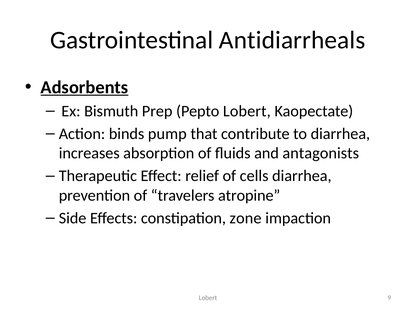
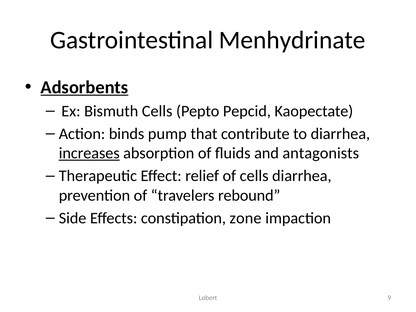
Antidiarrheals: Antidiarrheals -> Menhydrinate (292, 40)
Bismuth Prep: Prep -> Cells (157, 111)
Pepto Lobert: Lobert -> Pepcid (247, 111)
increases underline: none -> present (89, 153)
atropine: atropine -> rebound (249, 195)
